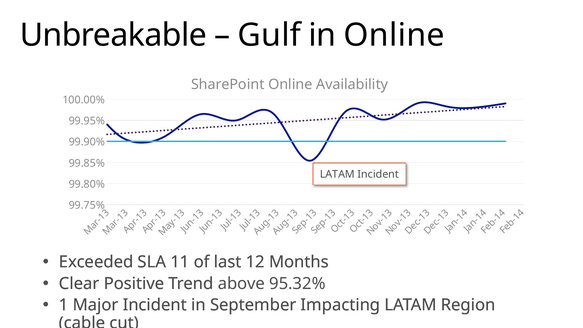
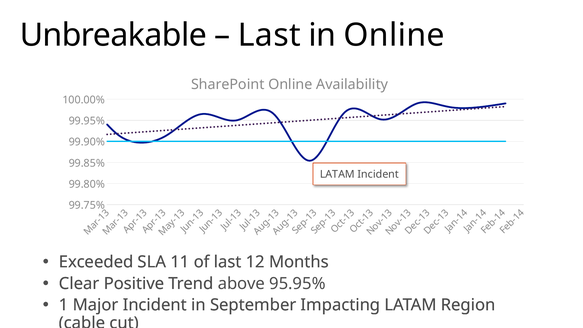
Gulf: Gulf -> Last (269, 35)
95.32%: 95.32% -> 95.95% (297, 283)
